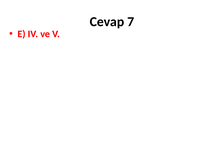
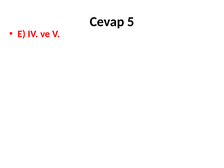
7: 7 -> 5 (131, 22)
